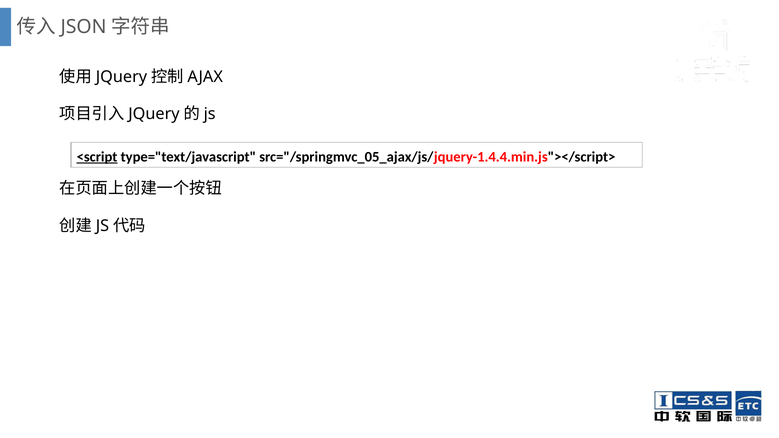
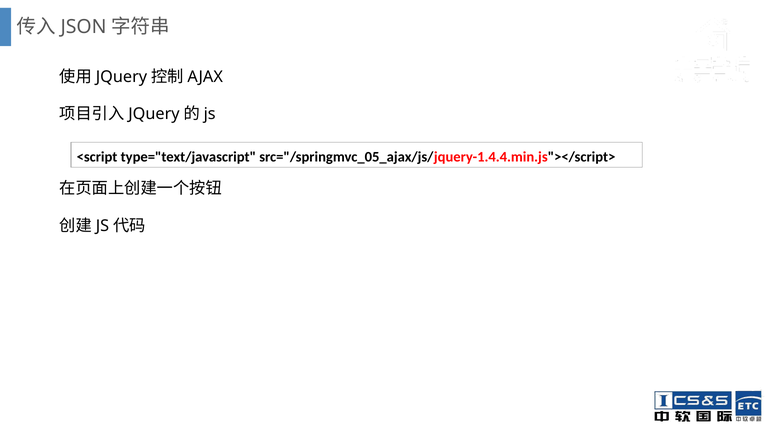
<script underline: present -> none (97, 157)
